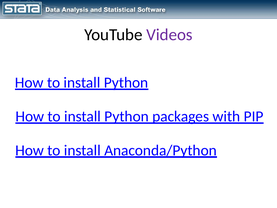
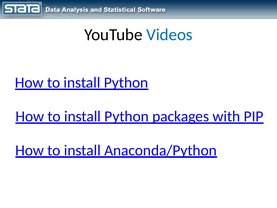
Videos colour: purple -> blue (169, 35)
